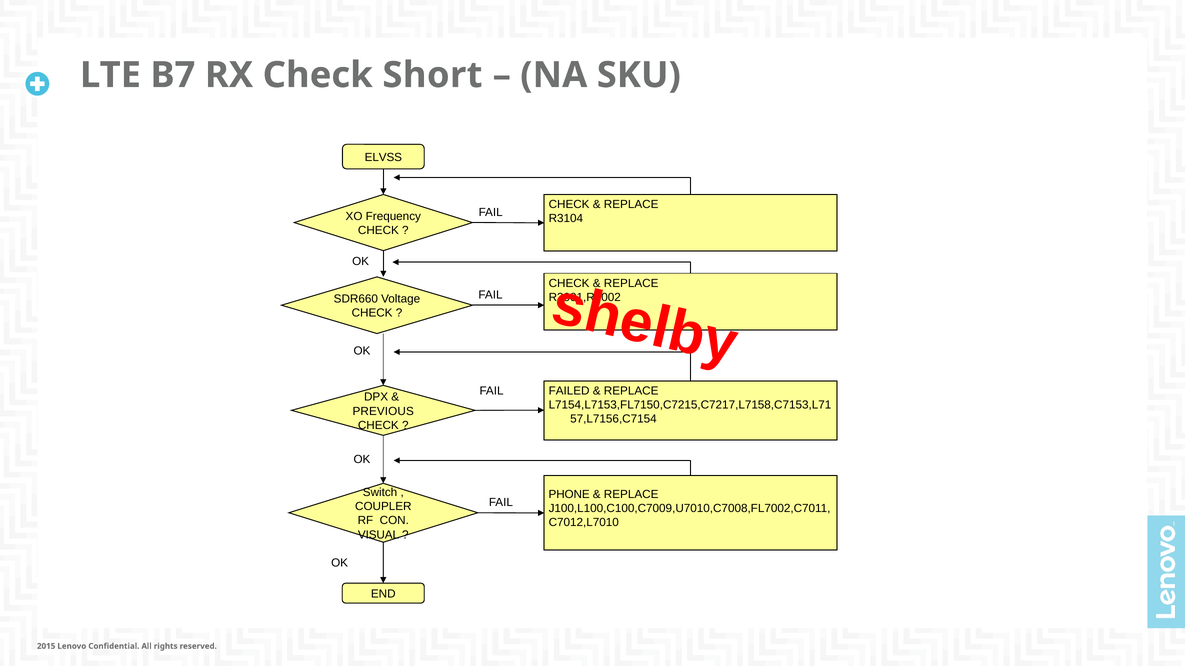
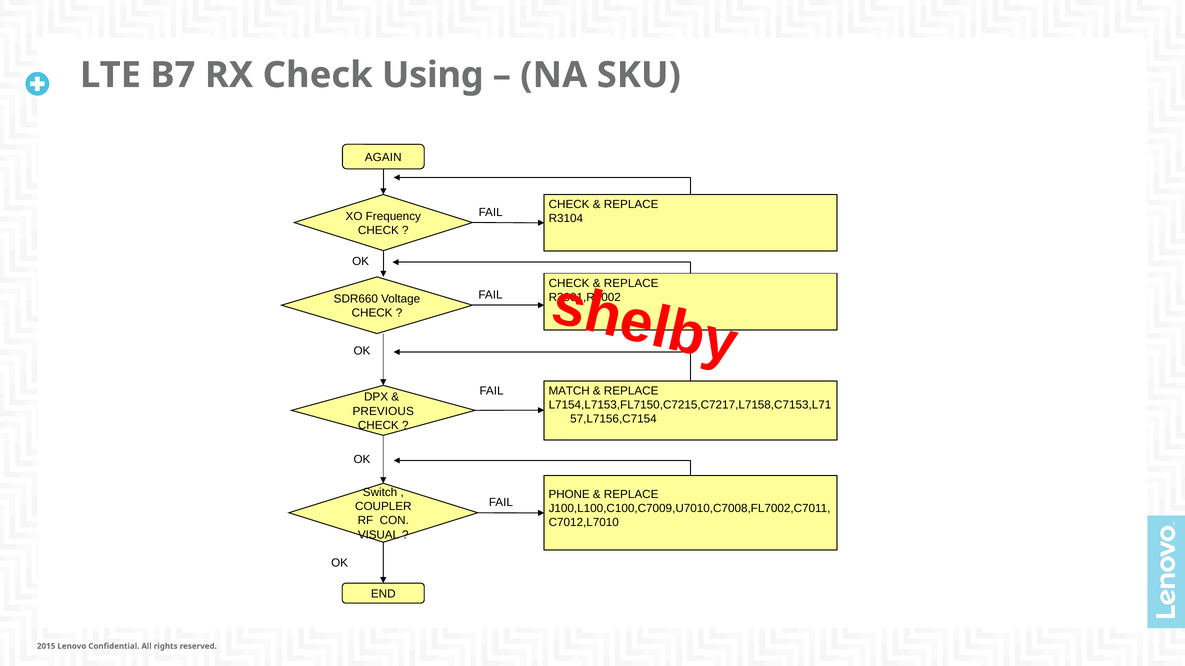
Short: Short -> Using (433, 75)
ELVSS: ELVSS -> AGAIN (383, 158)
FAILED: FAILED -> MATCH (569, 391)
